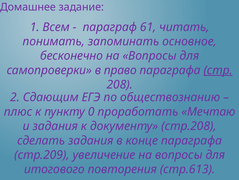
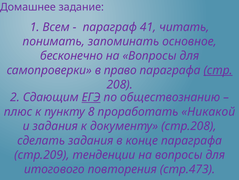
61: 61 -> 41 (148, 27)
ЕГЭ underline: none -> present (91, 97)
0: 0 -> 8 (91, 111)
Мечтаю: Мечтаю -> Никакой (208, 111)
увеличение: увеличение -> тенденции (104, 154)
стр.613: стр.613 -> стр.473 (188, 169)
